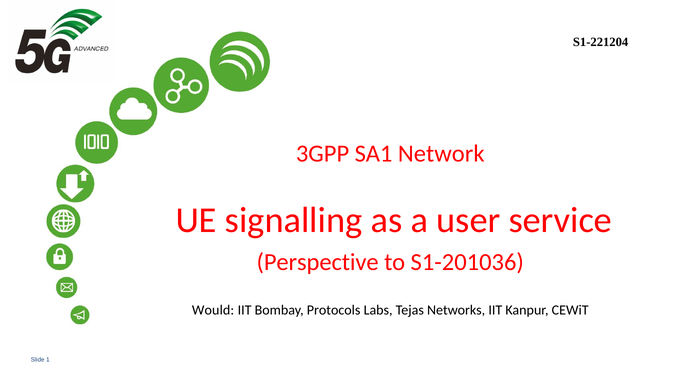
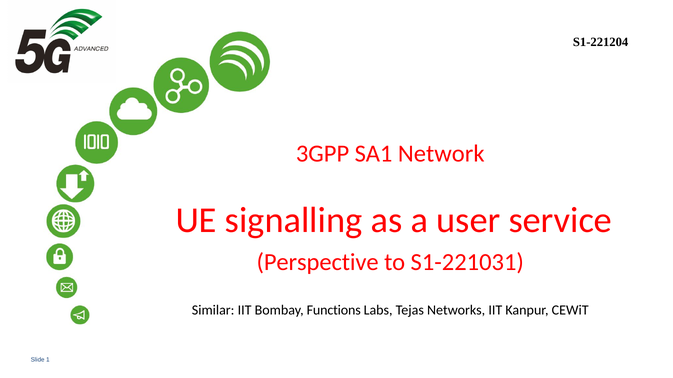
S1-201036: S1-201036 -> S1-221031 (467, 262)
Would: Would -> Similar (213, 310)
Protocols: Protocols -> Functions (334, 310)
